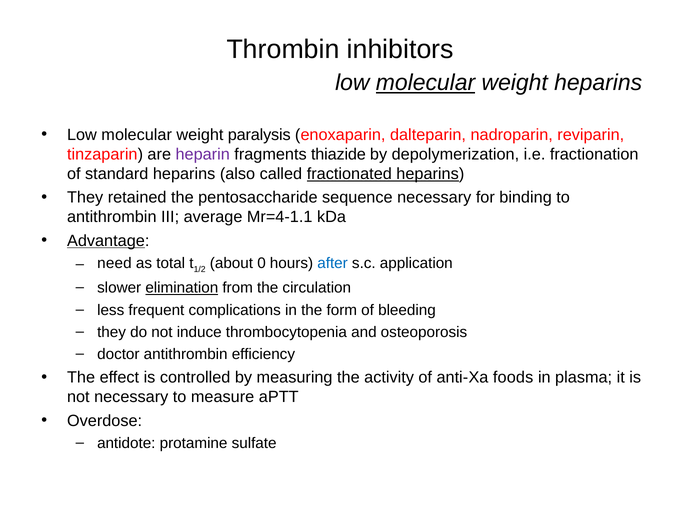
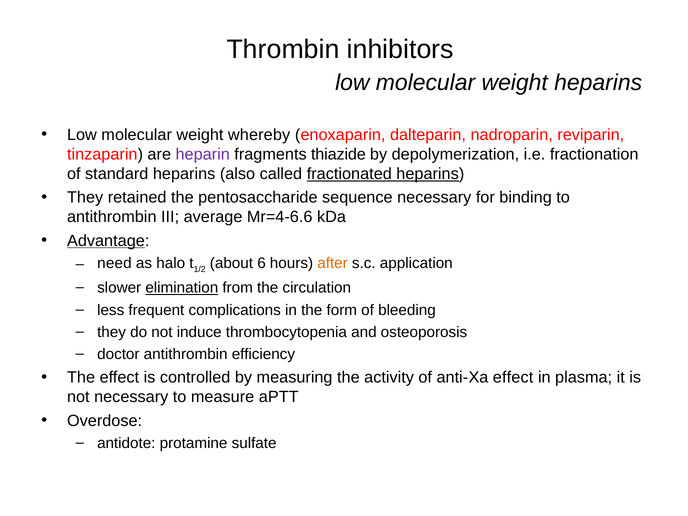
molecular underline: present -> none (426, 83)
paralysis: paralysis -> whereby (259, 135)
Mr=4-1.1: Mr=4-1.1 -> Mr=4-6.6 (280, 217)
total: total -> halo (171, 263)
0: 0 -> 6 (262, 263)
after colour: blue -> orange (333, 263)
anti-Xa foods: foods -> effect (513, 377)
